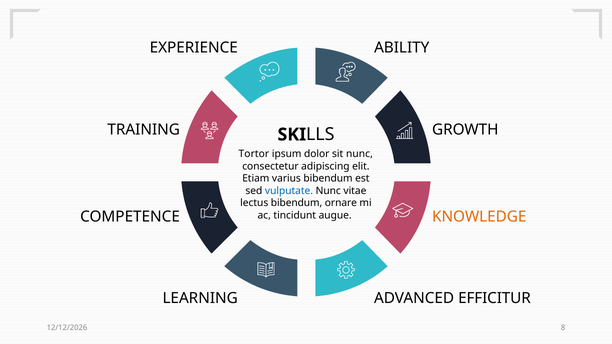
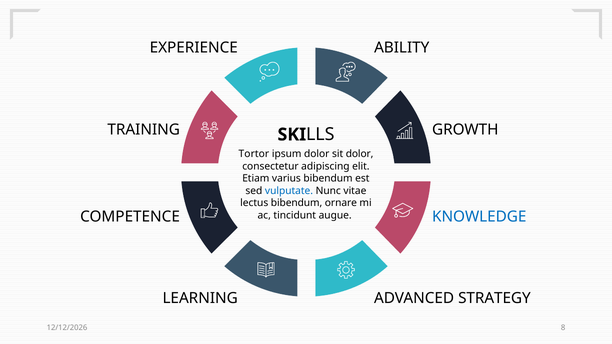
sit nunc: nunc -> dolor (360, 154)
KNOWLEDGE colour: orange -> blue (479, 217)
EFFICITUR: EFFICITUR -> STRATEGY (494, 299)
